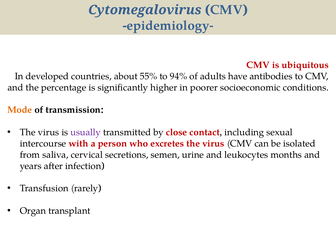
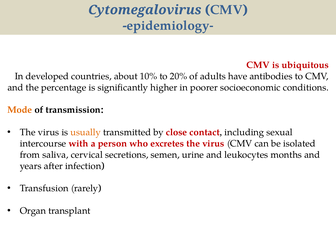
55%: 55% -> 10% (149, 76)
94%: 94% -> 20% (179, 76)
usually colour: purple -> orange (86, 132)
